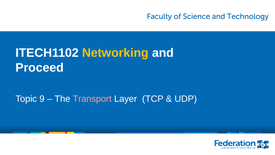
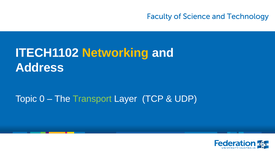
Proceed: Proceed -> Address (40, 68)
9: 9 -> 0 (42, 99)
Transport colour: pink -> light green (92, 99)
